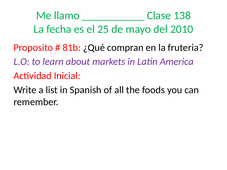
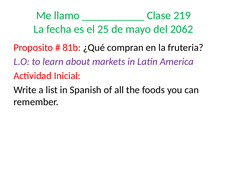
138: 138 -> 219 (182, 16)
2010: 2010 -> 2062 (182, 29)
